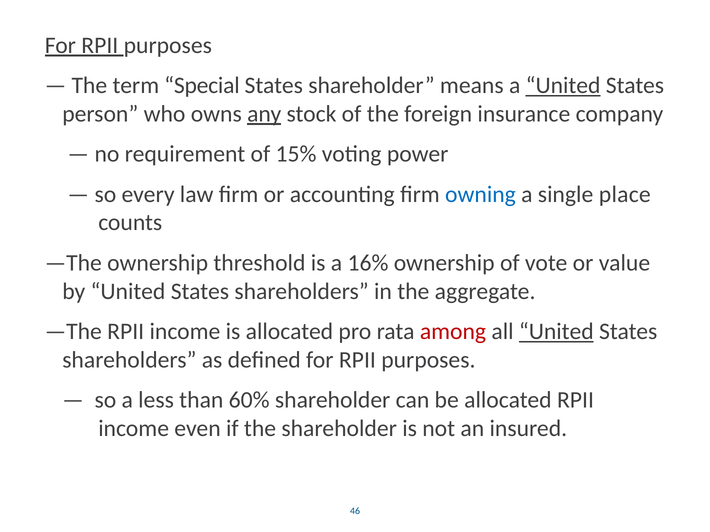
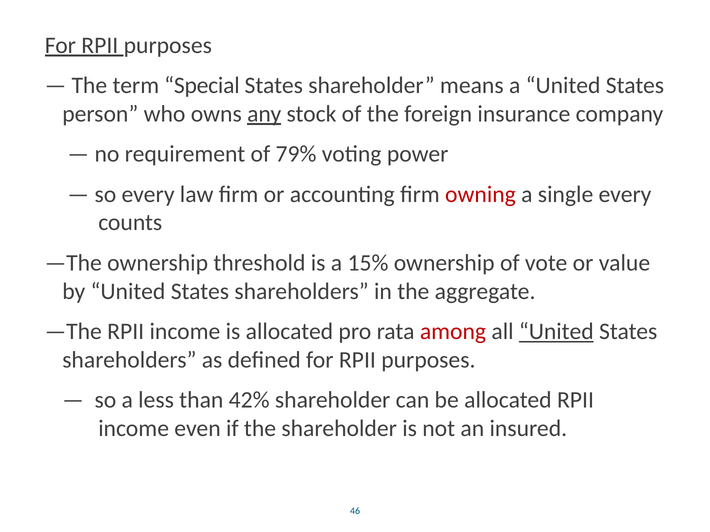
United underline: present -> none (563, 86)
15%: 15% -> 79% (296, 154)
owning colour: blue -> red (480, 194)
single place: place -> every (625, 194)
16%: 16% -> 15% (368, 263)
60%: 60% -> 42% (249, 400)
